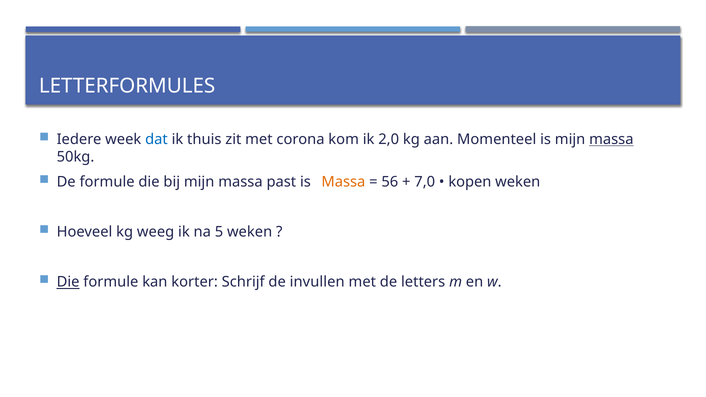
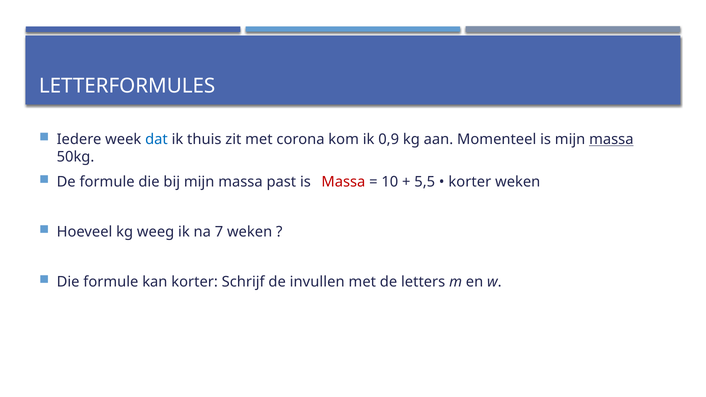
2,0: 2,0 -> 0,9 (389, 139)
Massa colour: orange -> red (343, 182)
56: 56 -> 10 (390, 182)
7,0: 7,0 -> 5,5 (425, 182)
kopen: kopen -> korter (470, 182)
5: 5 -> 7 (219, 232)
Die underline: present -> none (68, 282)
